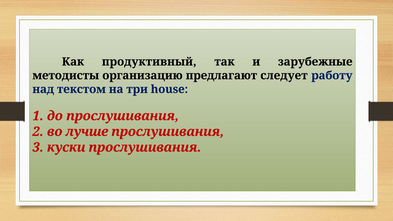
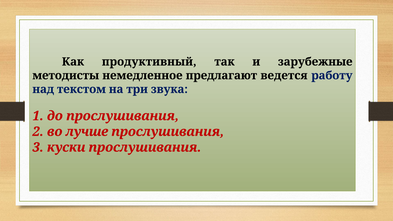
организацию: организацию -> немедленное (142, 76)
следует: следует -> ведется (284, 76)
house: house -> звука (169, 89)
